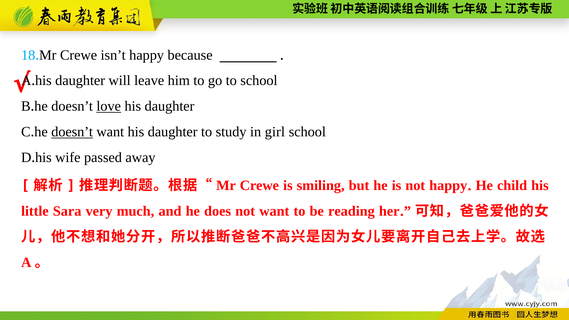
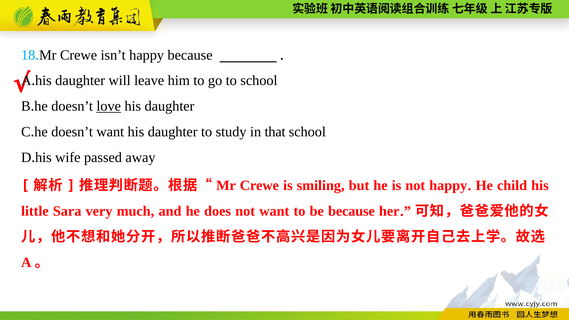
doesn’t underline: present -> none (72, 132)
girl: girl -> that (275, 132)
be reading: reading -> because (351, 211)
